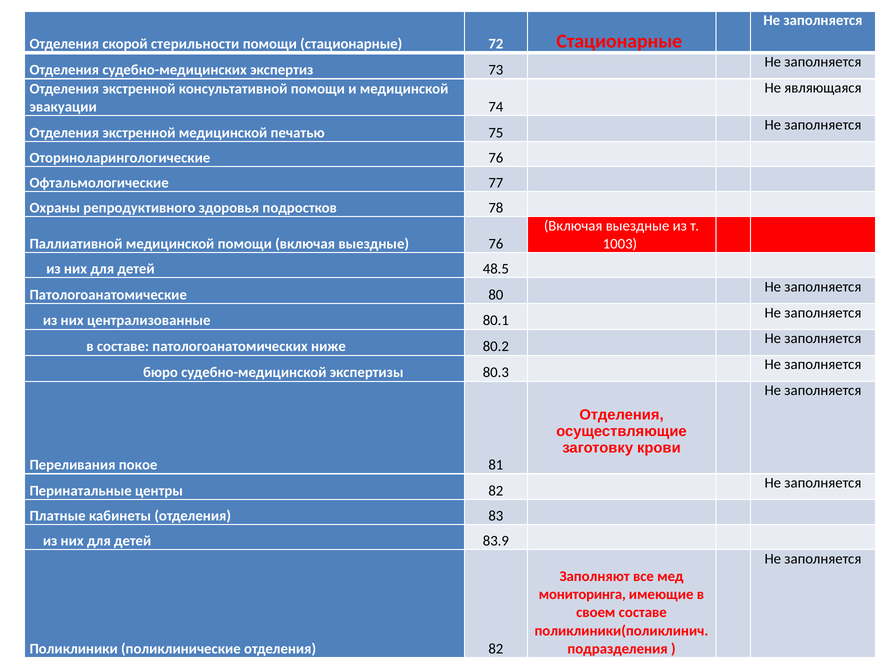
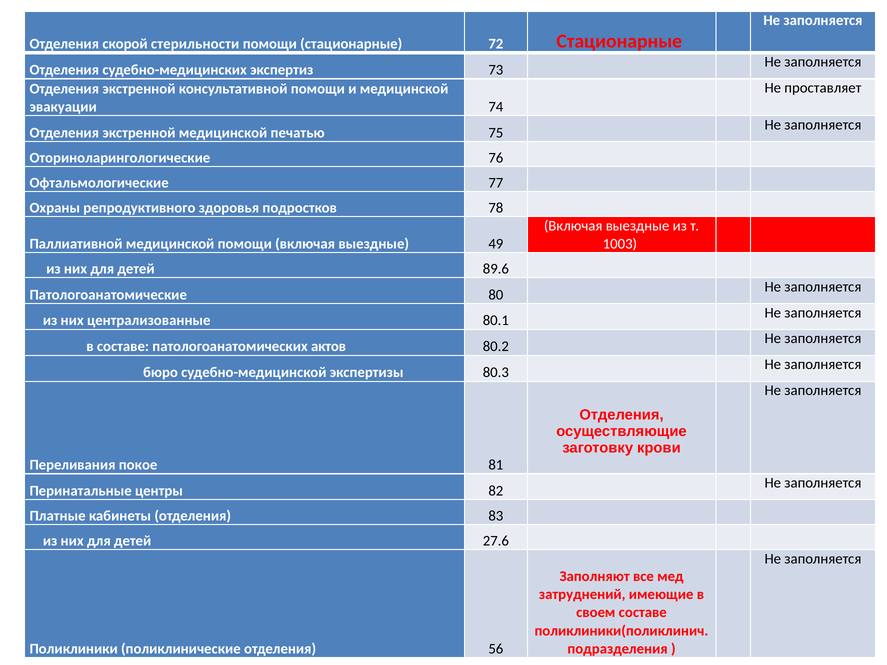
являющаяся: являющаяся -> проставляет (823, 88)
выездные 76: 76 -> 49 (496, 244)
48.5: 48.5 -> 89.6 (496, 269)
ниже: ниже -> актов (329, 347)
83.9: 83.9 -> 27.6 (496, 541)
мониторинга: мониторинга -> затруднений (582, 595)
отделения 82: 82 -> 56 (496, 649)
